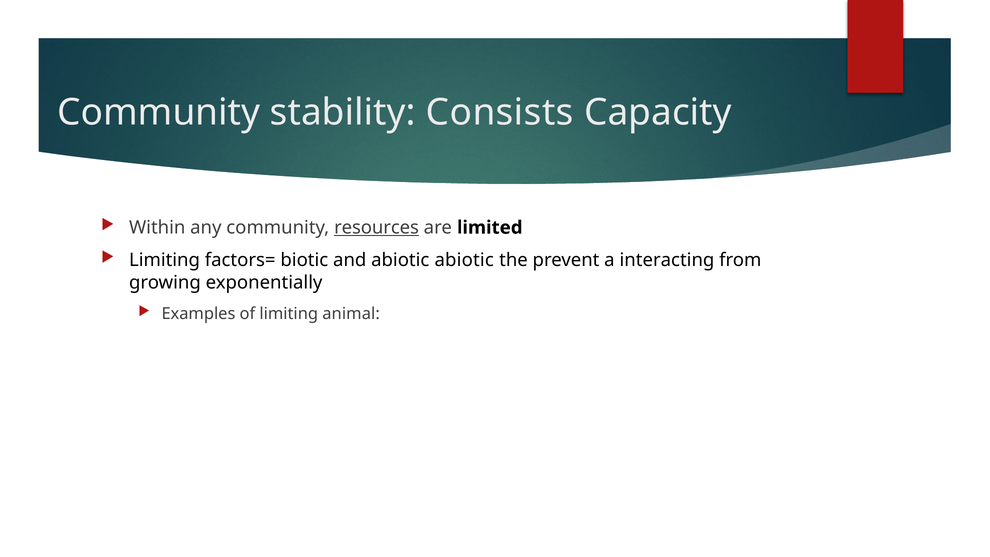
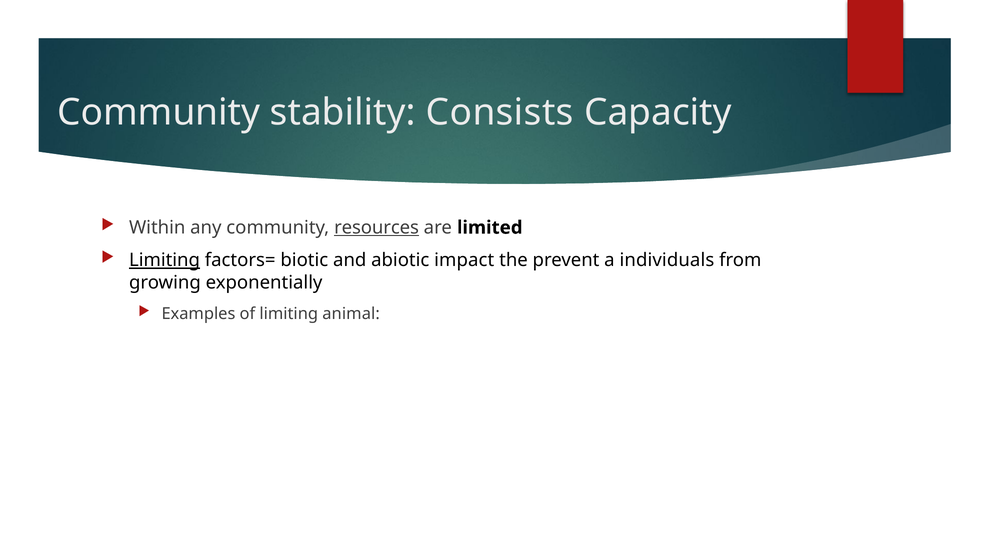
Limiting underline: none -> present (165, 260)
abiotic abiotic: abiotic -> impact (464, 260)
interacting: interacting -> individuals (667, 260)
